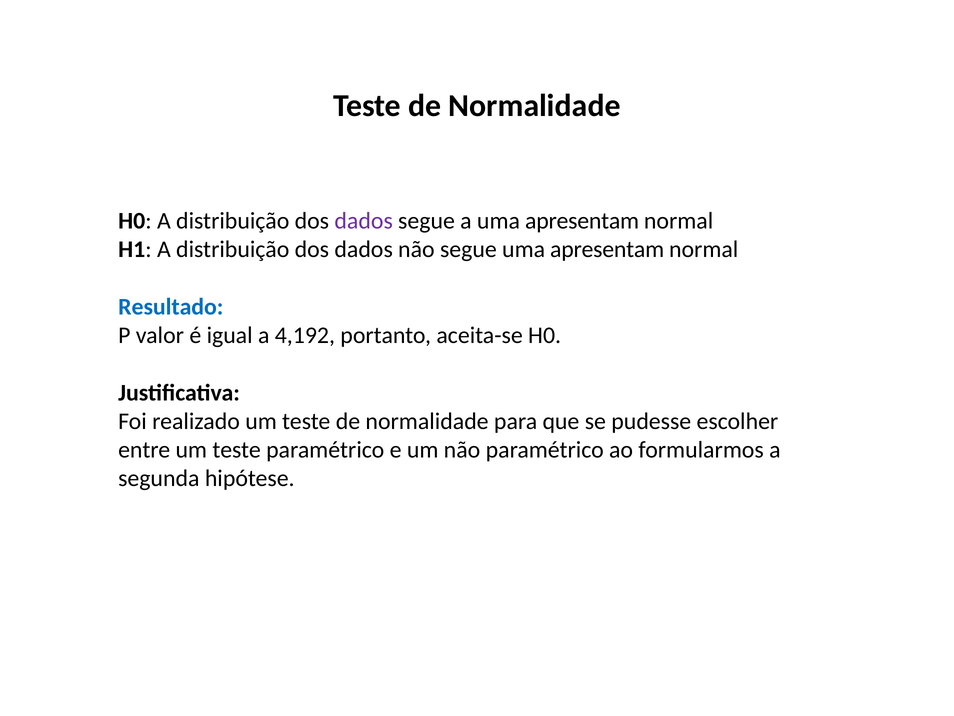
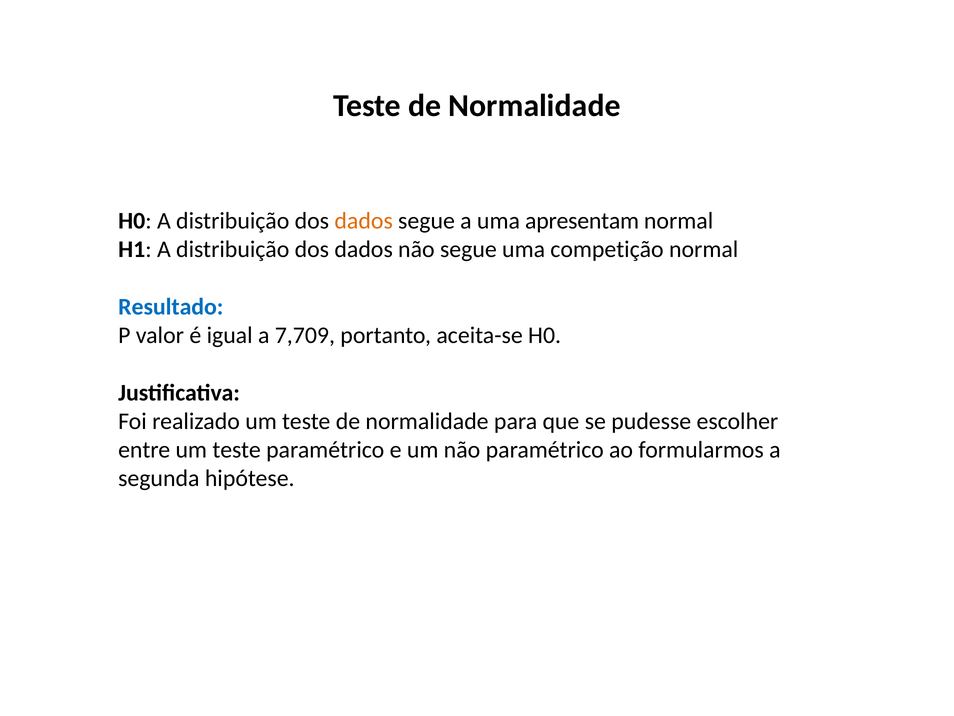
dados colour: purple -> orange (364, 221)
segue uma apresentam: apresentam -> competição (607, 249)
4,192: 4,192 -> 7,709 (305, 335)
